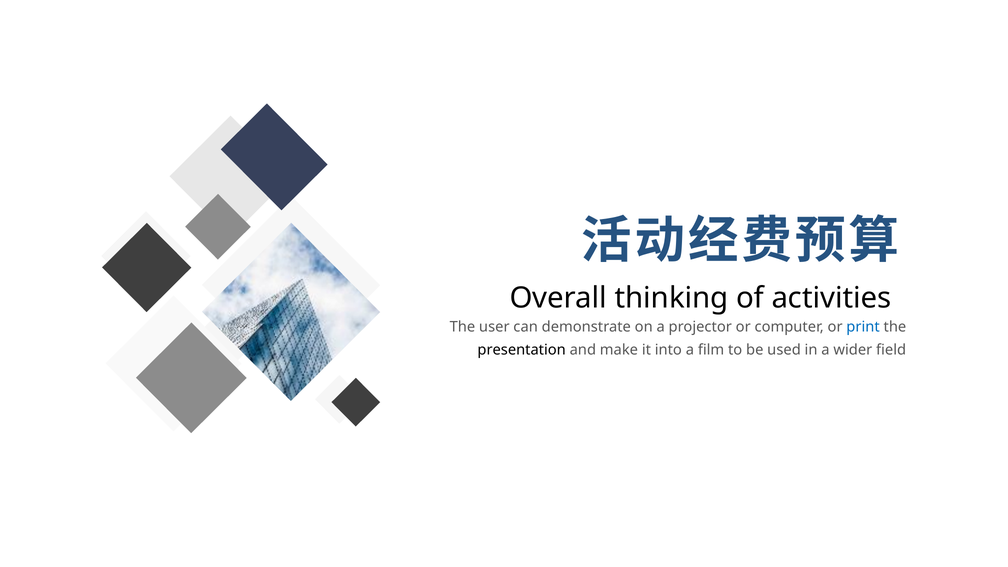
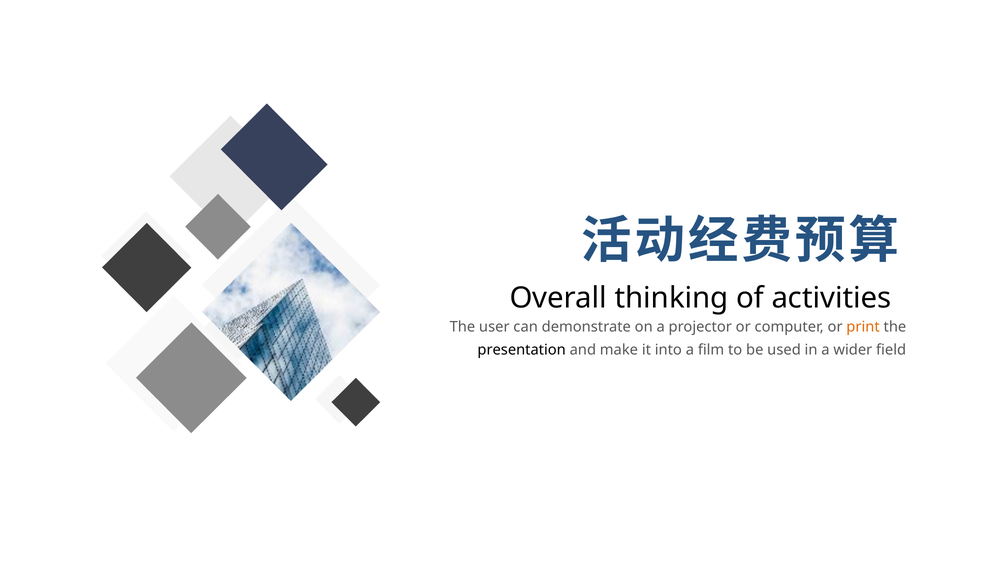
print colour: blue -> orange (863, 327)
